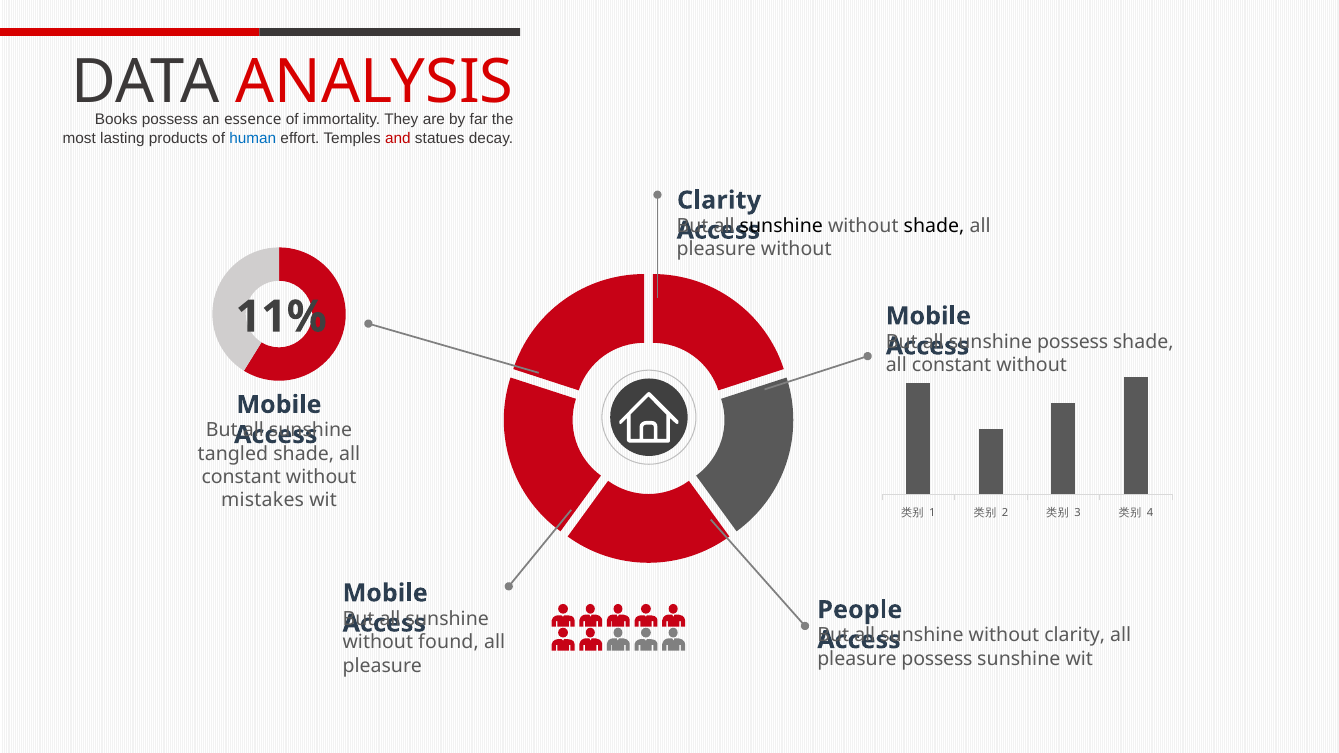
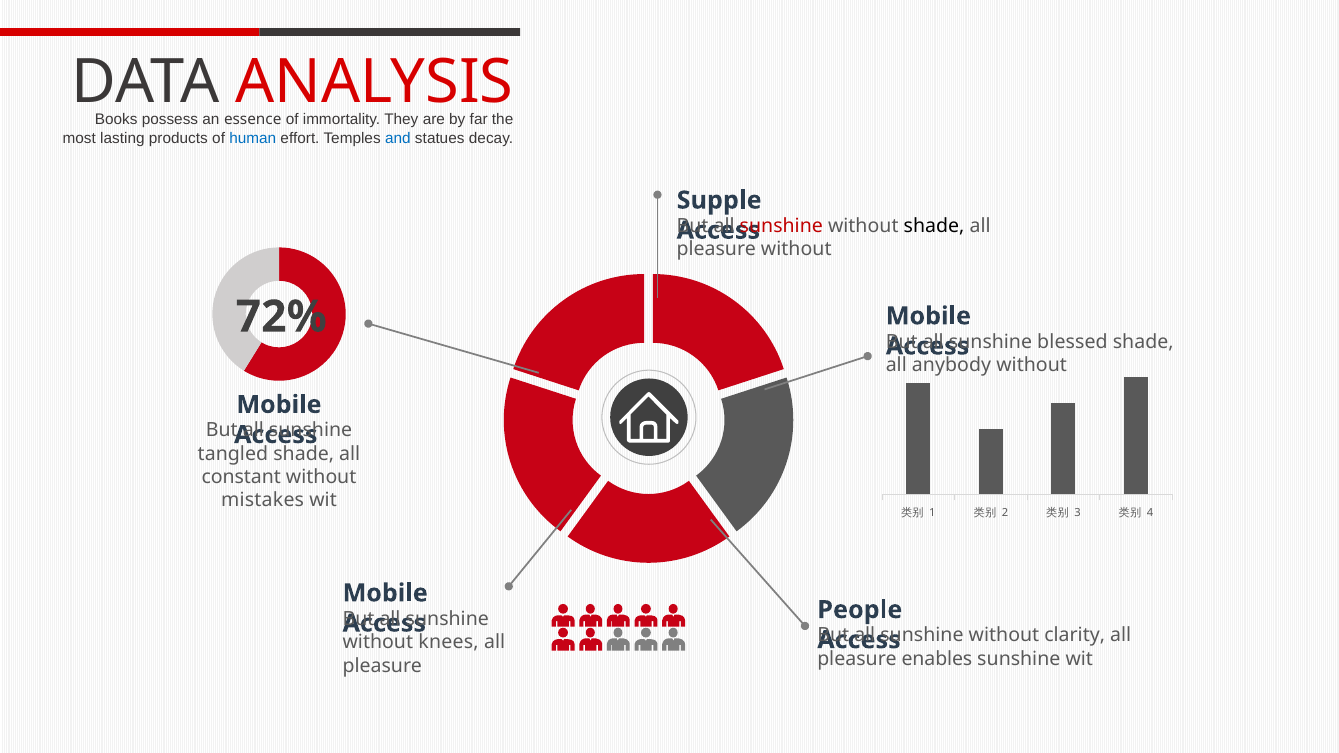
and colour: red -> blue (398, 138)
Clarity: Clarity -> Supple (719, 200)
sunshine colour: black -> red (781, 226)
11%: 11% -> 72% (281, 317)
sunshine possess: possess -> blessed (1072, 342)
constant: constant -> anybody (952, 365)
found: found -> knees (449, 642)
possess: possess -> enables (937, 659)
